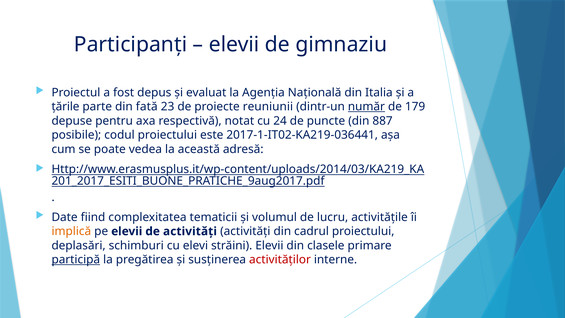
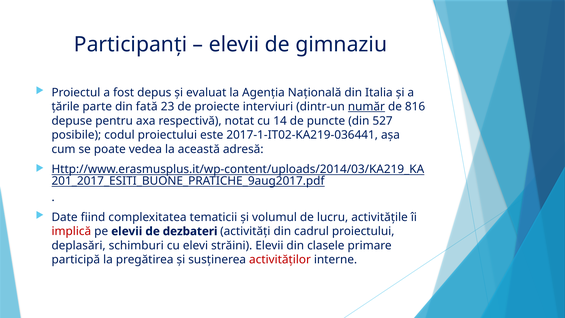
reuniunii: reuniunii -> interviuri (268, 107)
179: 179 -> 816 (415, 107)
24: 24 -> 14 (280, 121)
887: 887 -> 527 (383, 121)
implică colour: orange -> red (71, 231)
de activități: activități -> dezbateri (190, 231)
participă underline: present -> none (76, 260)
